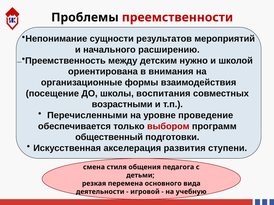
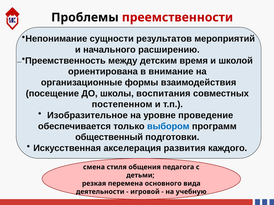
нужно: нужно -> время (194, 61)
внимания: внимания -> внимание (171, 72)
возрастными: возрастными -> постепенном (122, 105)
Перечисленными: Перечисленными -> Изобразительное (87, 116)
выбором colour: red -> blue (168, 127)
ступени: ступени -> каждого (228, 148)
